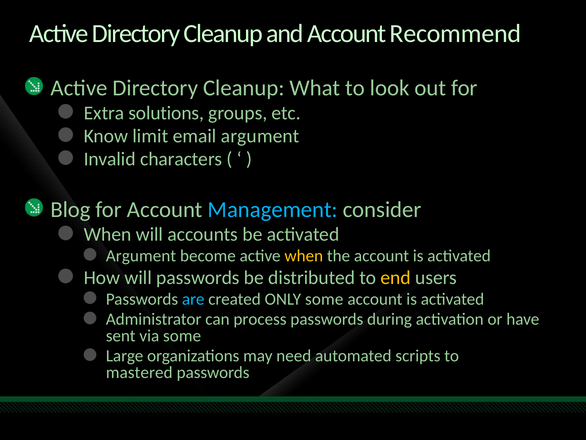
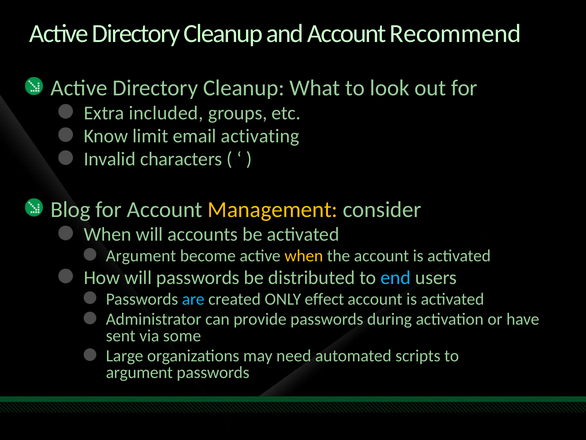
solutions: solutions -> included (166, 113)
email argument: argument -> activating (260, 136)
Management colour: light blue -> yellow (273, 209)
end colour: yellow -> light blue (396, 277)
ONLY some: some -> effect (324, 299)
process: process -> provide (260, 319)
mastered: mastered -> argument (139, 372)
